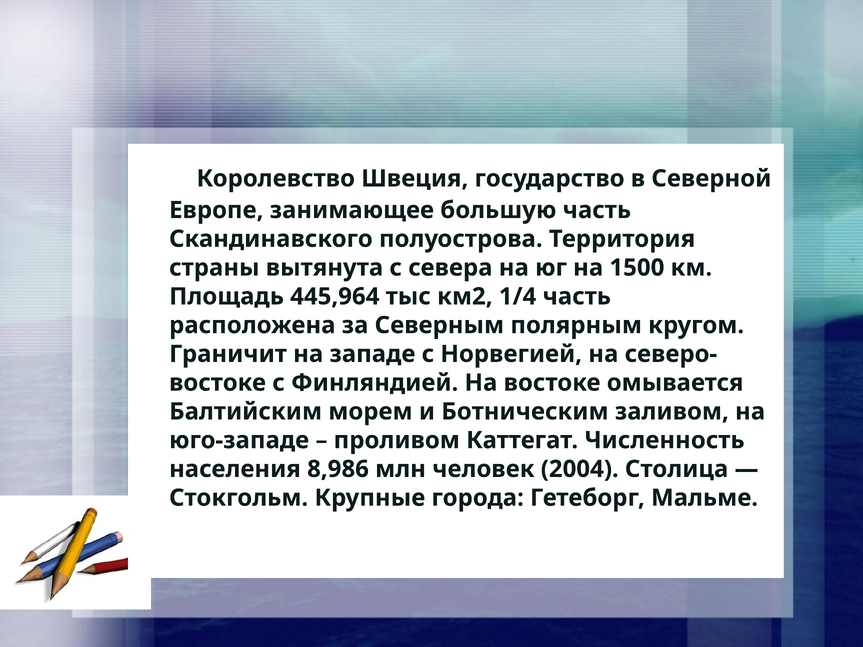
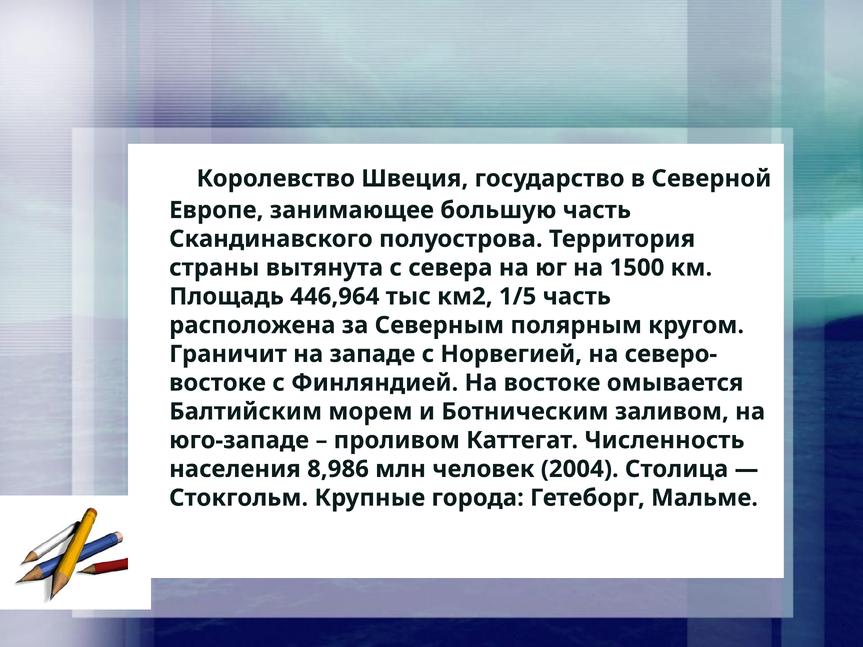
445,964: 445,964 -> 446,964 (335, 297)
1/4: 1/4 -> 1/5 (518, 297)
